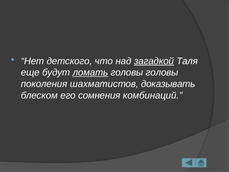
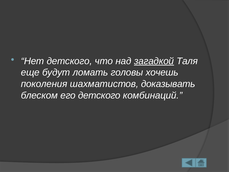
ломать underline: present -> none (90, 72)
головы головы: головы -> хочешь (162, 72)
его сомнения: сомнения -> детского (99, 95)
